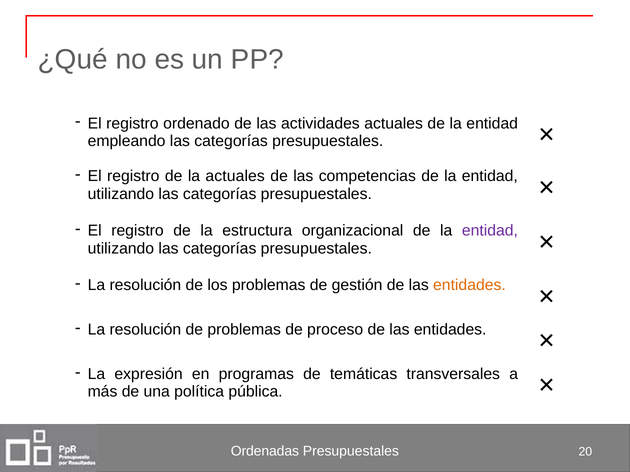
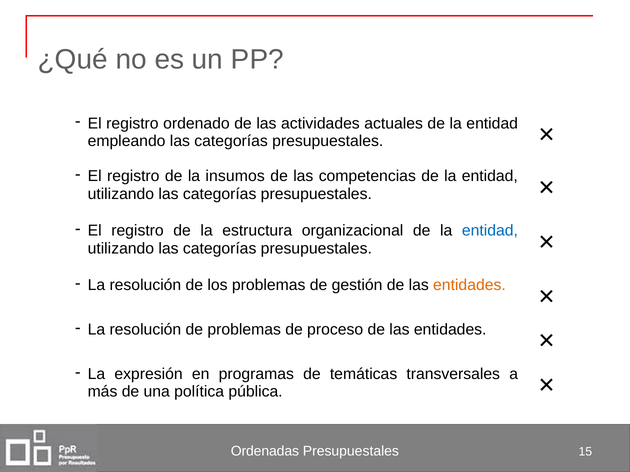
la actuales: actuales -> insumos (235, 176)
entidad colour: purple -> blue (490, 231)
20: 20 -> 15 (585, 452)
